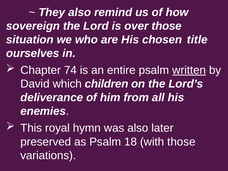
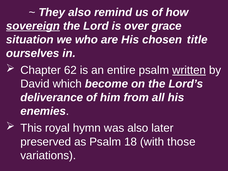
sovereign underline: none -> present (33, 26)
over those: those -> grace (167, 26)
74: 74 -> 62 (70, 70)
children: children -> become (107, 84)
